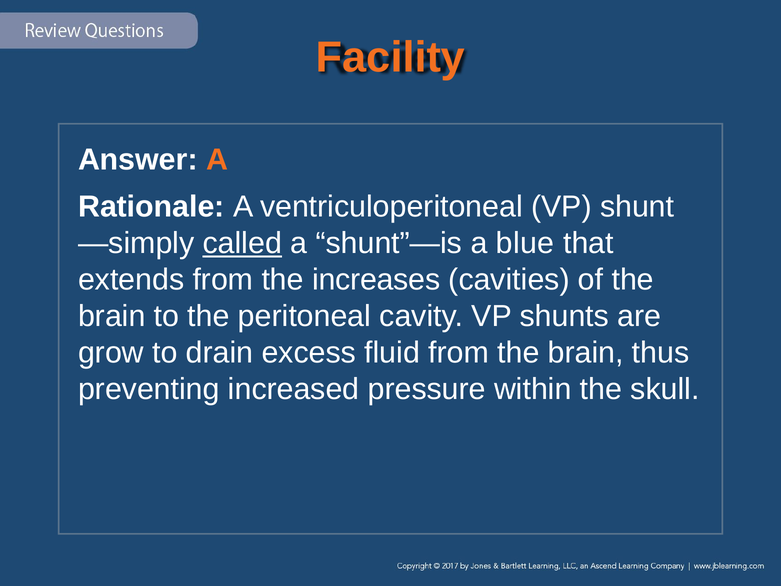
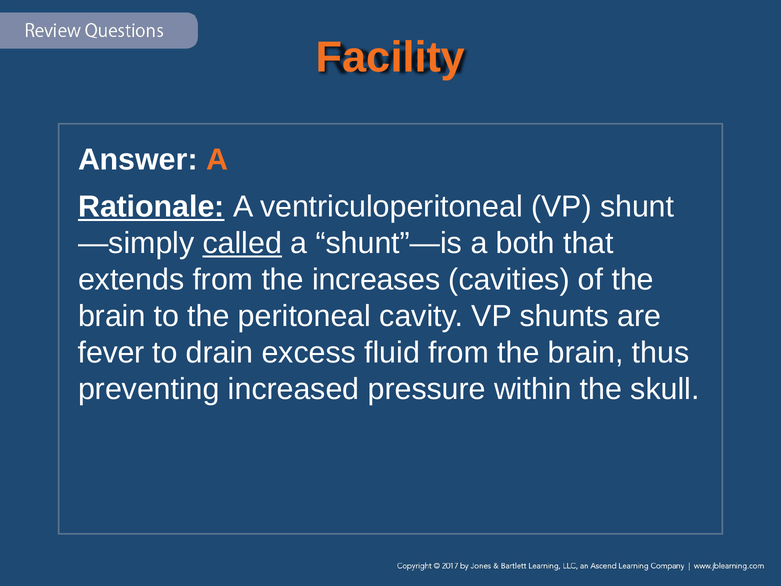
Rationale underline: none -> present (151, 207)
blue: blue -> both (525, 243)
grow: grow -> fever (111, 353)
